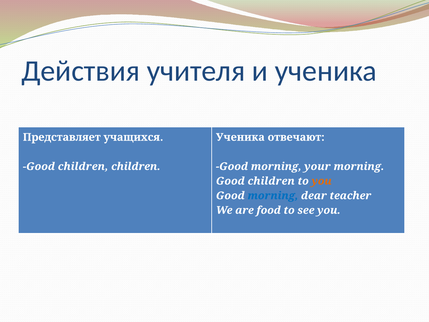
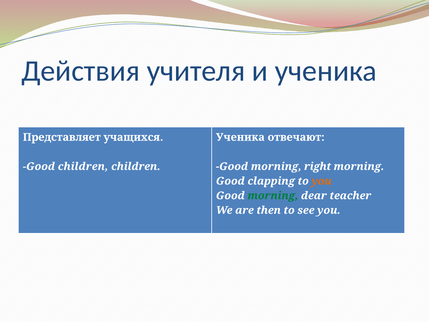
your: your -> right (318, 166)
children: children -> clapping (271, 181)
morning colour: blue -> green (273, 196)
food: food -> then (269, 210)
